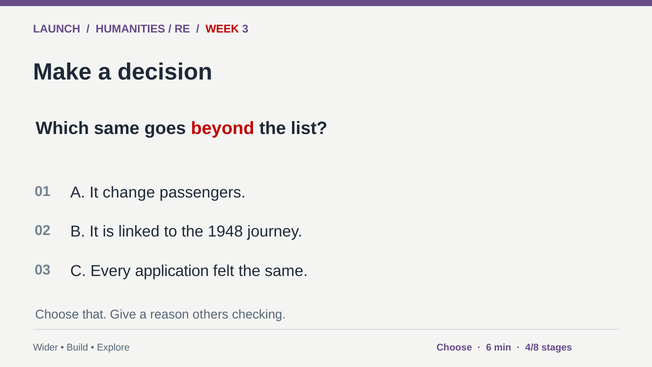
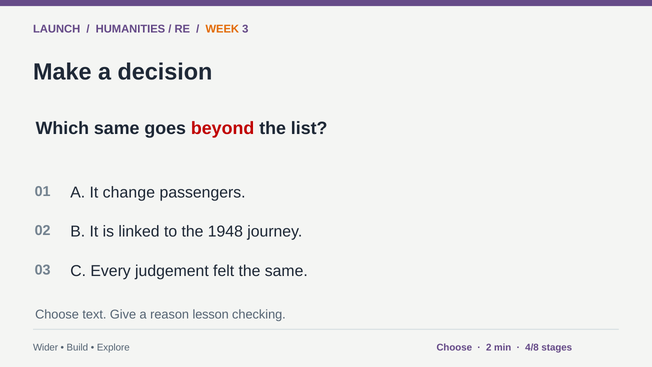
WEEK colour: red -> orange (222, 29)
application: application -> judgement (172, 271)
that: that -> text (94, 314)
others: others -> lesson (211, 314)
6: 6 -> 2 (489, 347)
